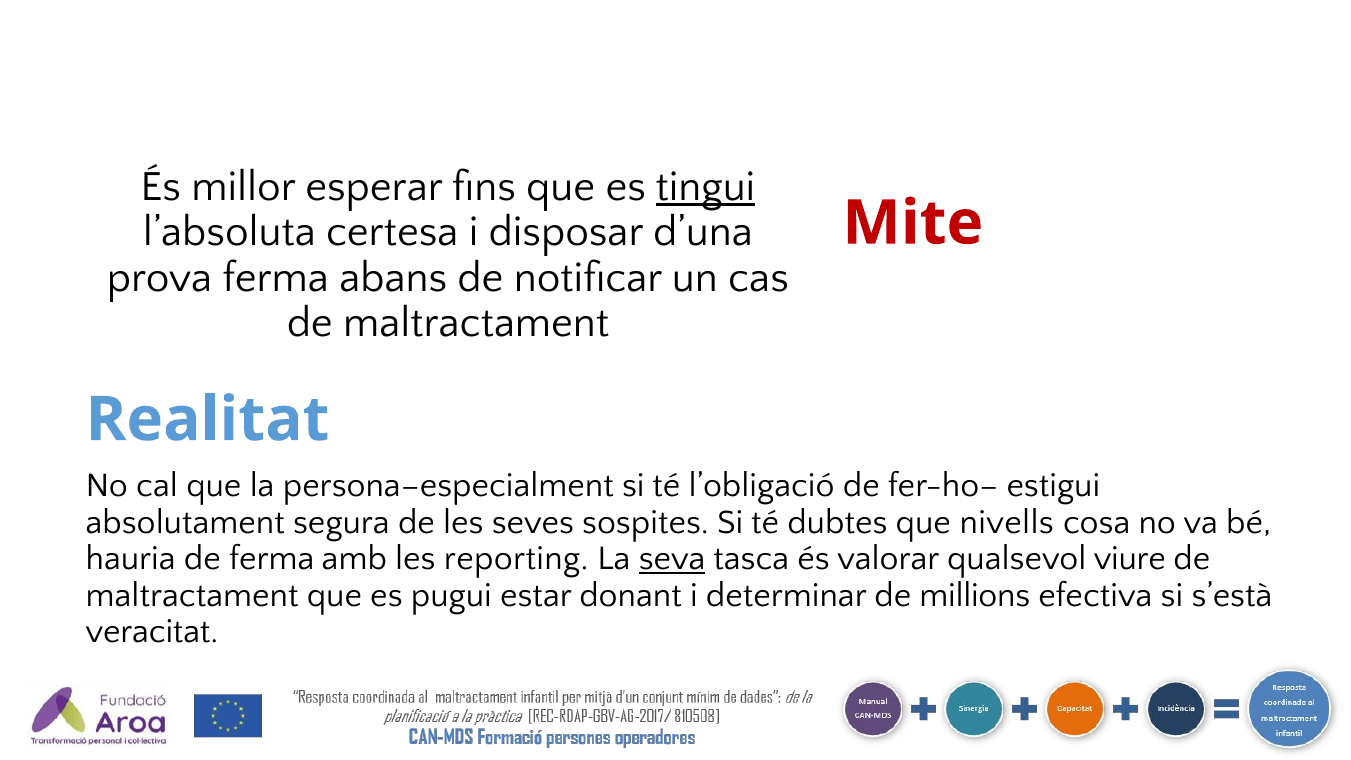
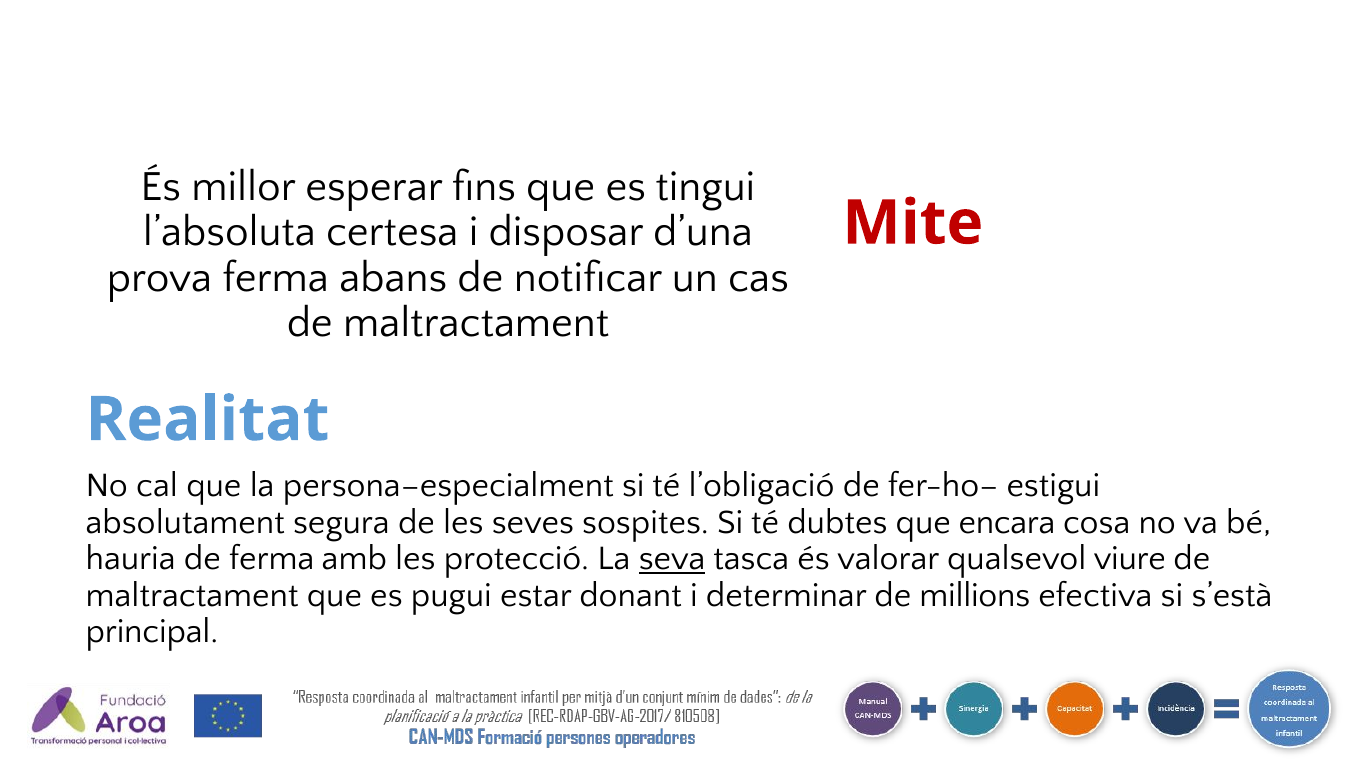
tingui underline: present -> none (705, 186)
nivells: nivells -> encara (1007, 522)
reporting: reporting -> protecció (517, 558)
veracitat: veracitat -> principal (152, 631)
